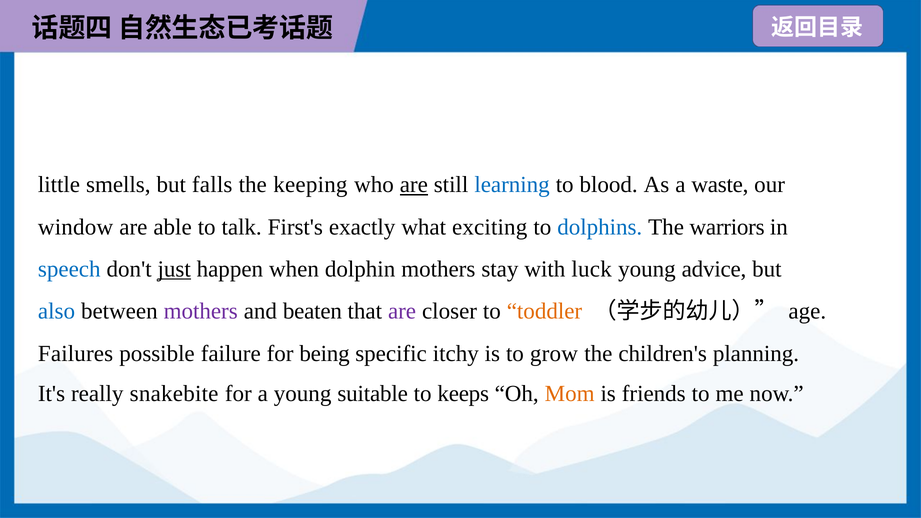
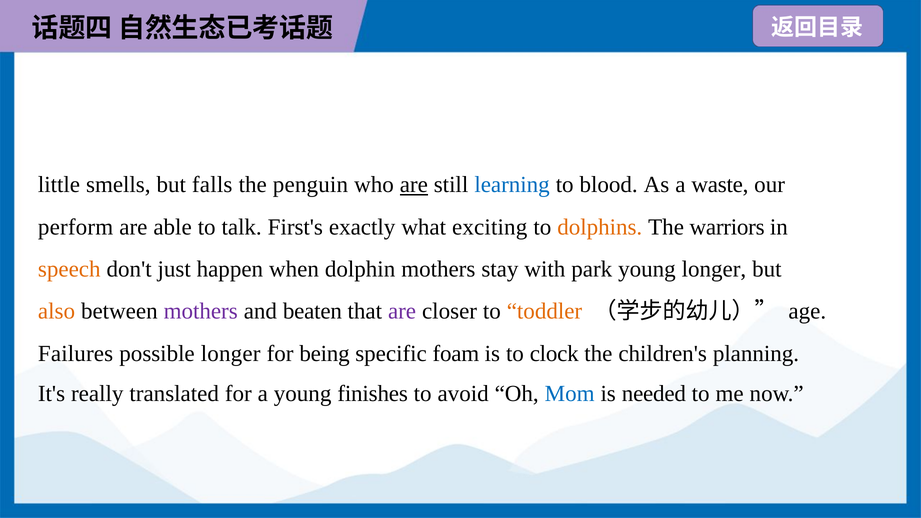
keeping: keeping -> penguin (310, 185)
window: window -> perform (76, 227)
dolphins colour: blue -> orange (600, 227)
speech colour: blue -> orange (69, 269)
just underline: present -> none (174, 269)
luck: luck -> park (592, 269)
young advice: advice -> longer (714, 269)
also colour: blue -> orange (56, 311)
possible failure: failure -> longer (231, 354)
itchy: itchy -> foam (456, 354)
grow: grow -> clock (554, 354)
snakebite: snakebite -> translated (174, 394)
suitable: suitable -> finishes (373, 394)
keeps: keeps -> avoid (463, 394)
Mom colour: orange -> blue (570, 394)
friends: friends -> needed (654, 394)
